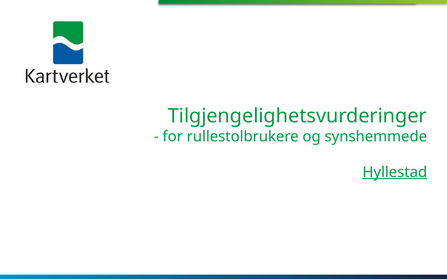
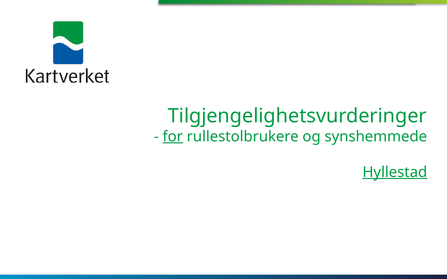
for underline: none -> present (173, 137)
